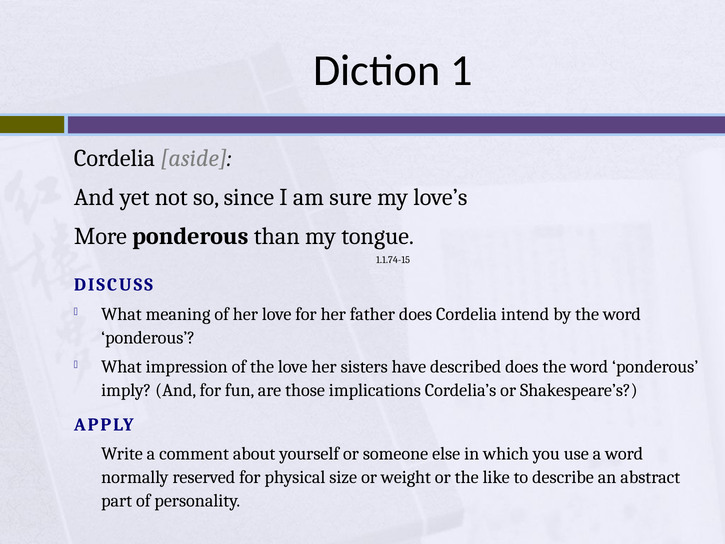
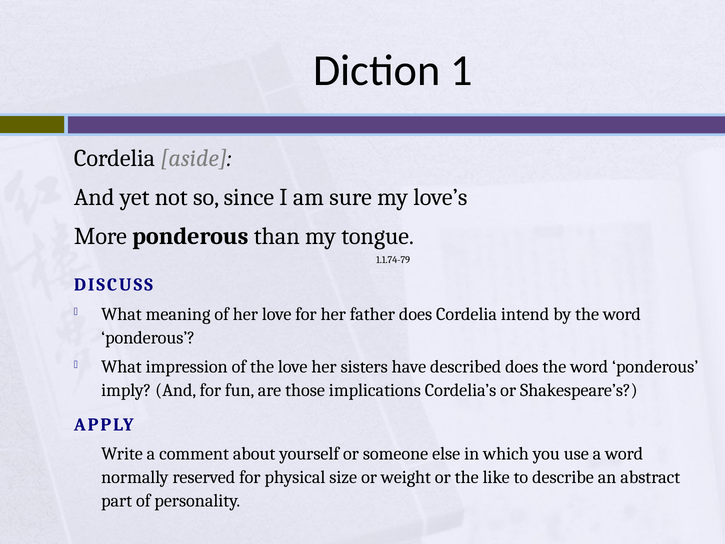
1.1.74-15: 1.1.74-15 -> 1.1.74-79 (393, 260)
